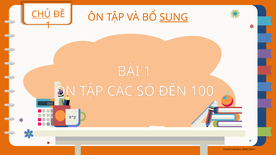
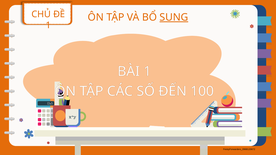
CHỦ underline: present -> none (41, 14)
